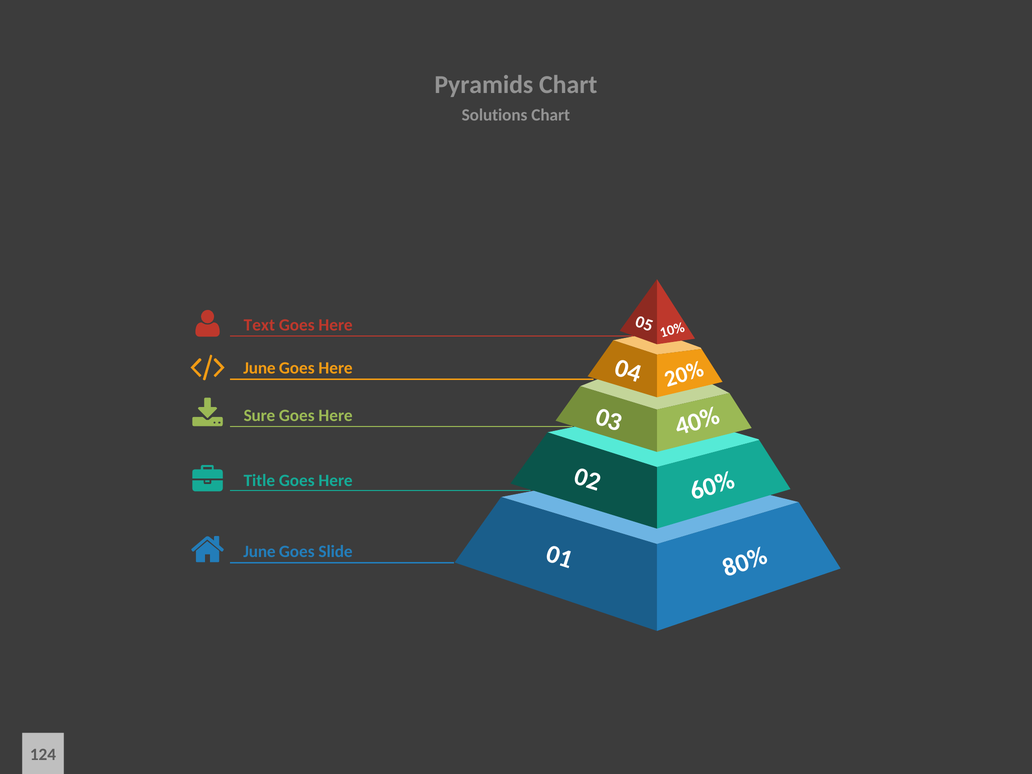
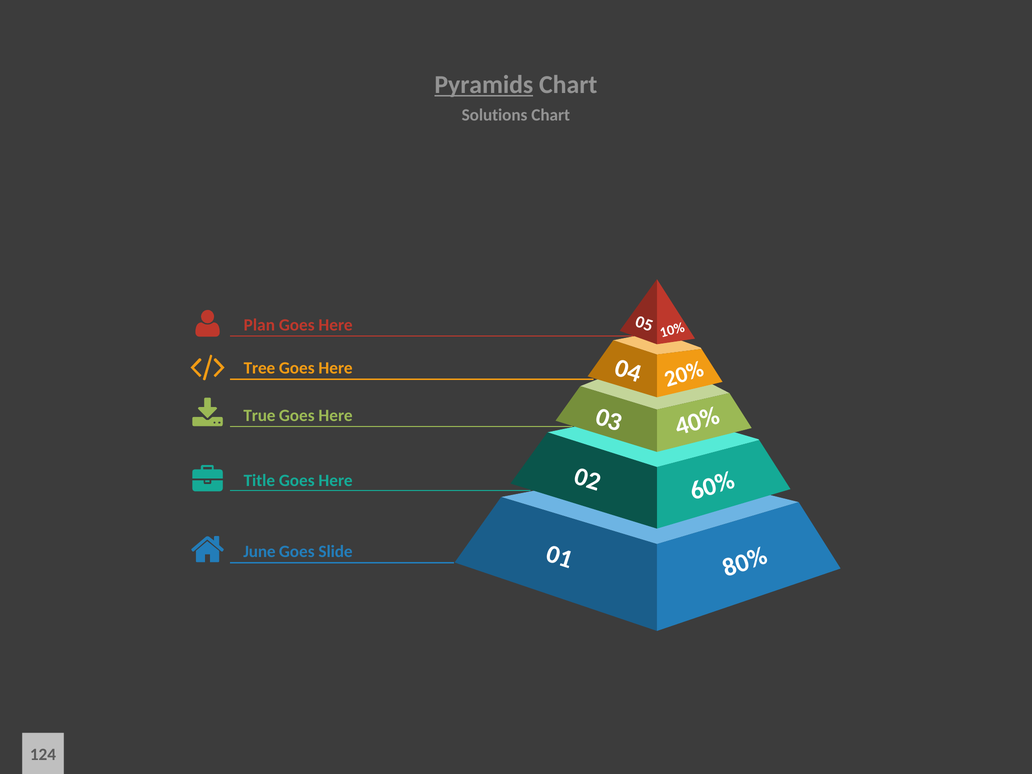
Pyramids underline: none -> present (484, 85)
Text: Text -> Plan (259, 325)
June: June -> Tree (259, 368)
Sure: Sure -> True (259, 416)
